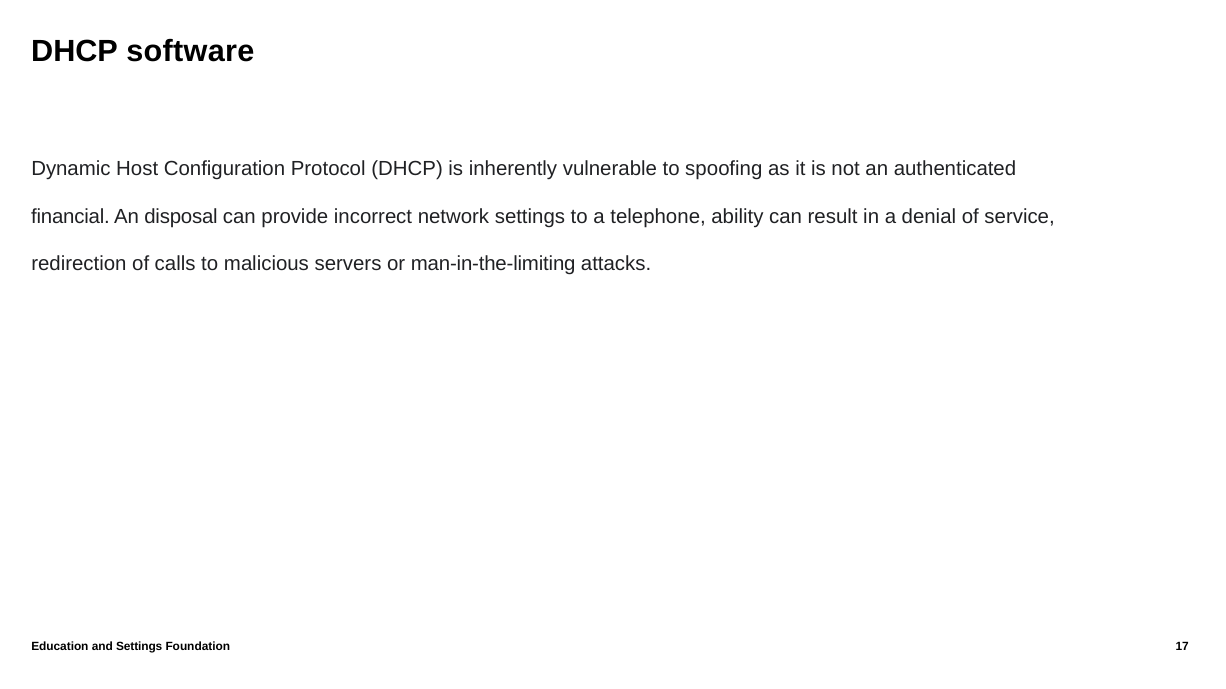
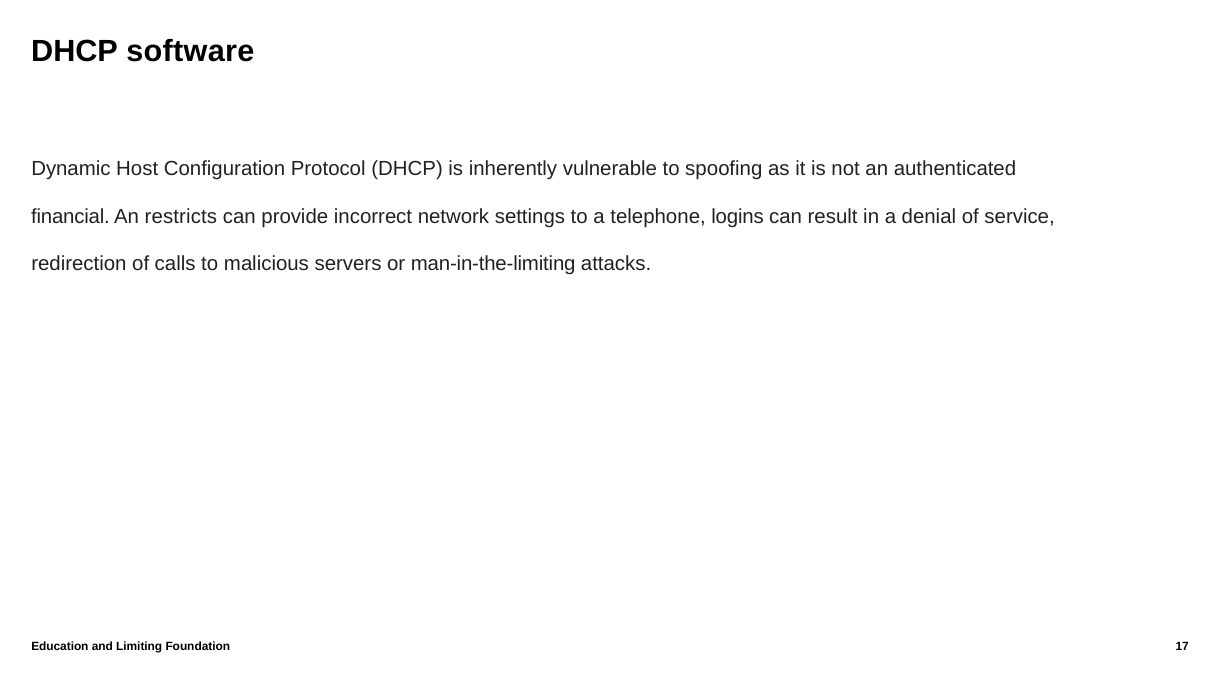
disposal: disposal -> restricts (181, 217)
ability: ability -> logins (738, 217)
and Settings: Settings -> Limiting (139, 647)
